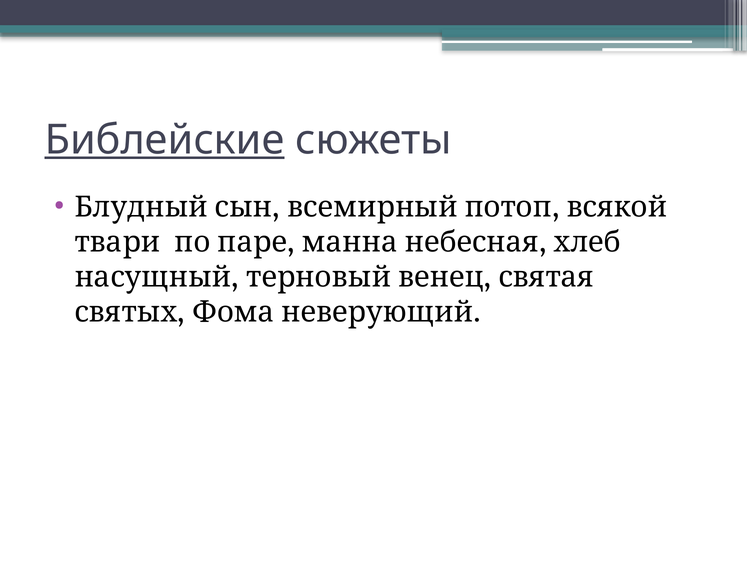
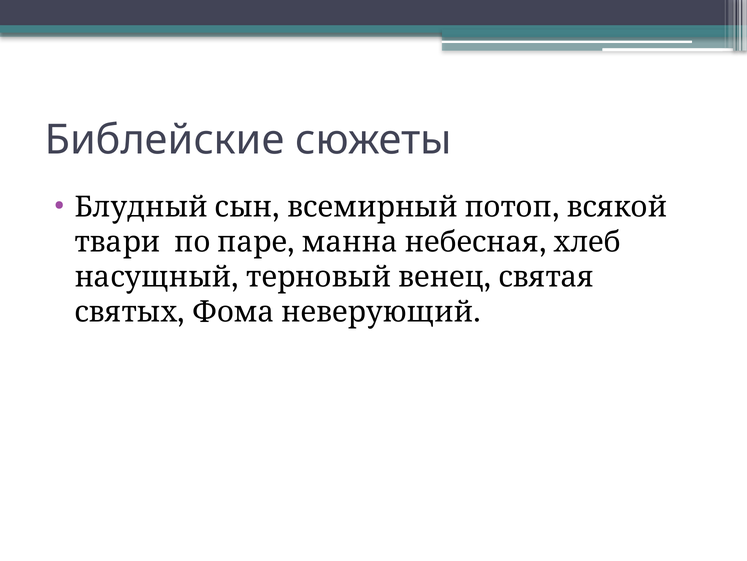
Библейские underline: present -> none (165, 140)
